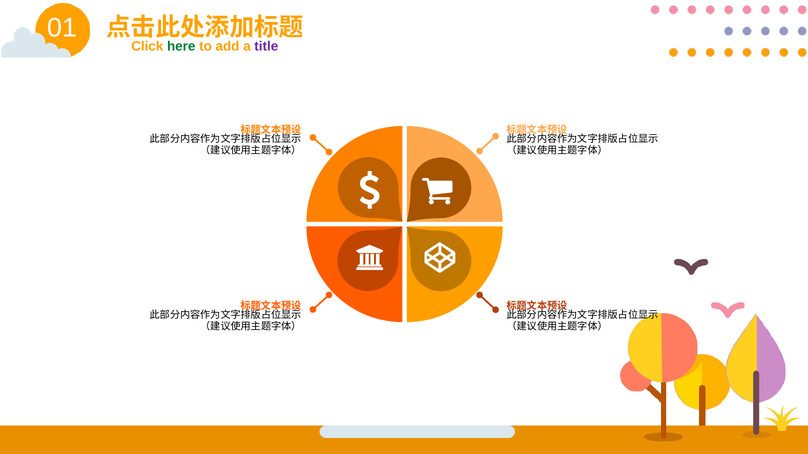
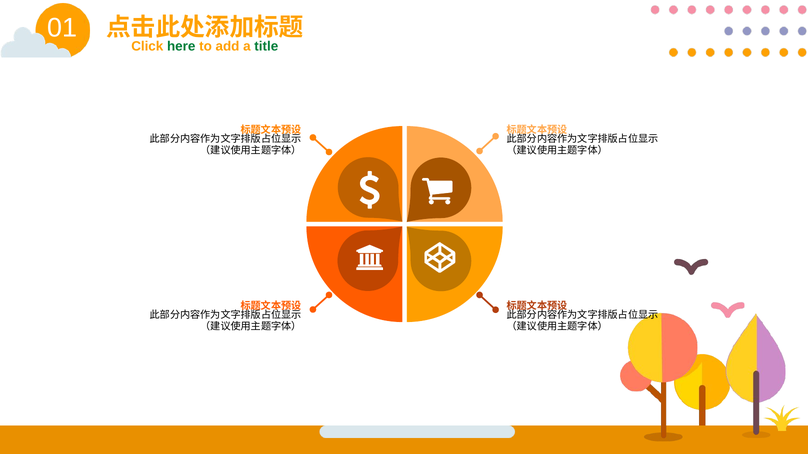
title colour: purple -> green (266, 46)
